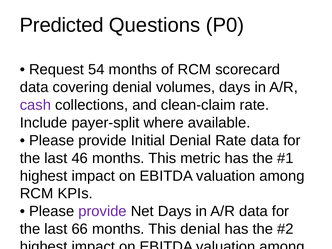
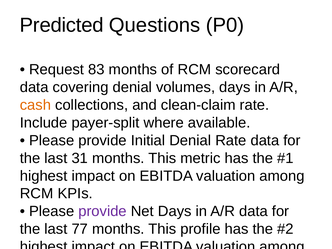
54: 54 -> 83 (96, 70)
cash colour: purple -> orange (35, 105)
46: 46 -> 31 (80, 158)
66: 66 -> 77 (80, 229)
This denial: denial -> profile (200, 229)
